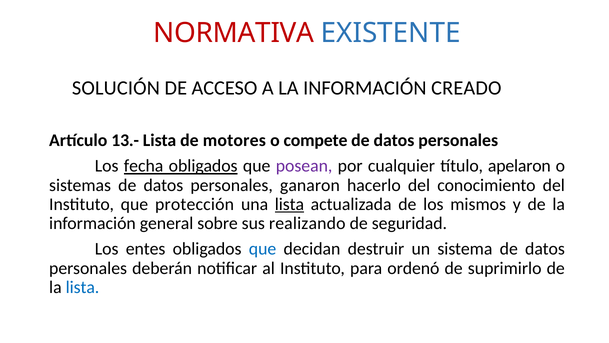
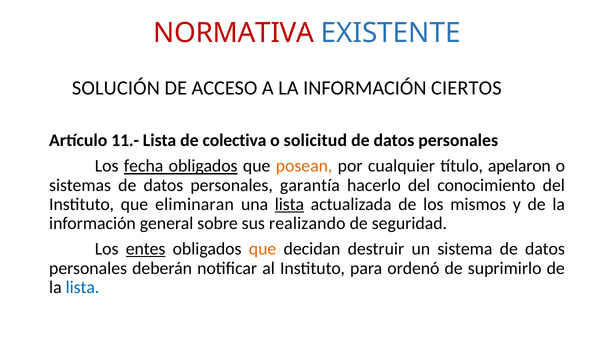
CREADO: CREADO -> CIERTOS (466, 88)
13.-: 13.- -> 11.- (125, 140)
motores: motores -> colectiva (235, 140)
compete: compete -> solicitud (315, 140)
posean colour: purple -> orange (304, 166)
ganaron: ganaron -> garantía (310, 185)
protección: protección -> eliminaran (195, 204)
entes underline: none -> present (146, 249)
que colour: blue -> orange (263, 249)
